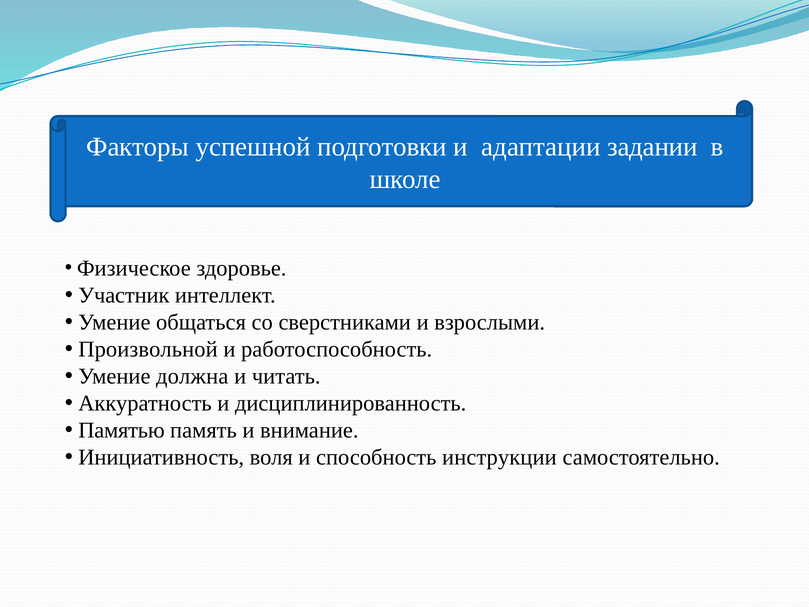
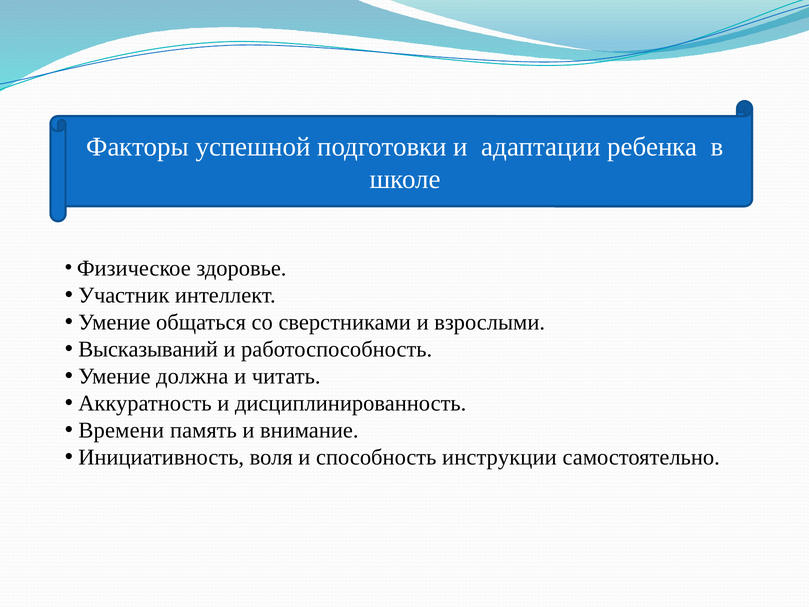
задании: задании -> ребенка (652, 147)
Произвольной: Произвольной -> Высказываний (148, 349)
Памятью: Памятью -> Времени (121, 430)
